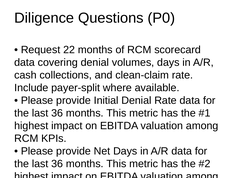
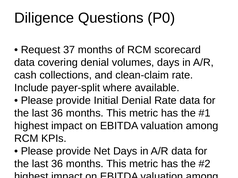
22: 22 -> 37 (69, 50)
